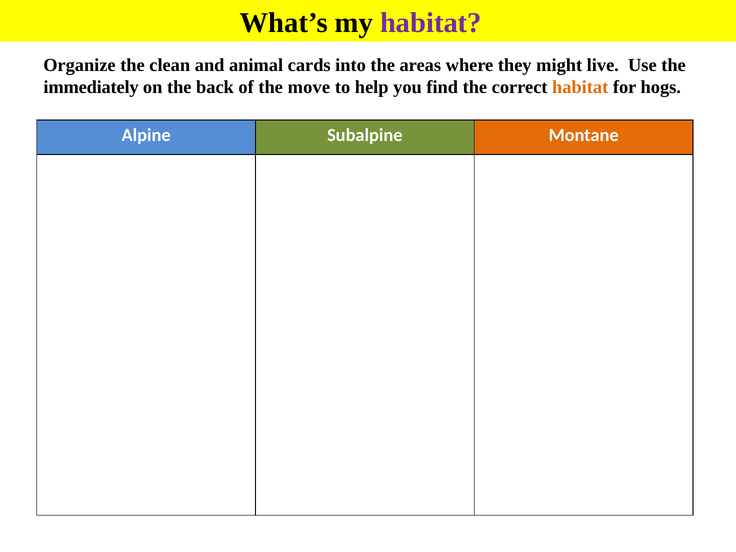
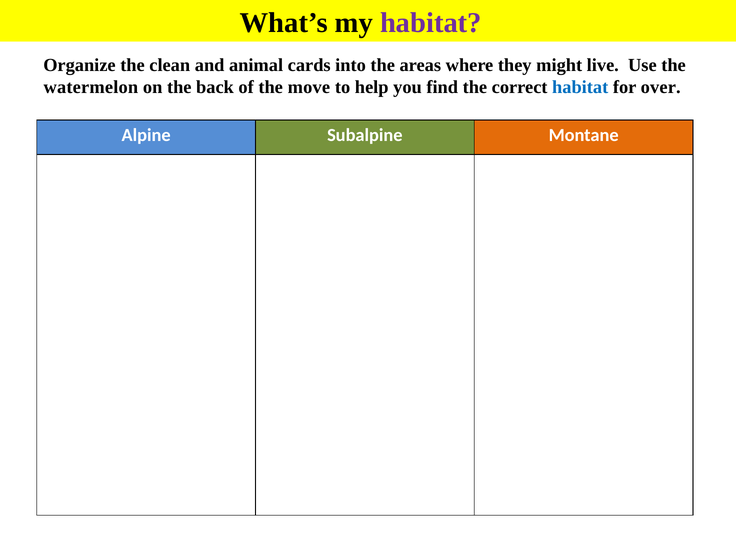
immediately: immediately -> watermelon (91, 87)
habitat colour: orange -> blue (580, 87)
hogs: hogs -> over (661, 87)
